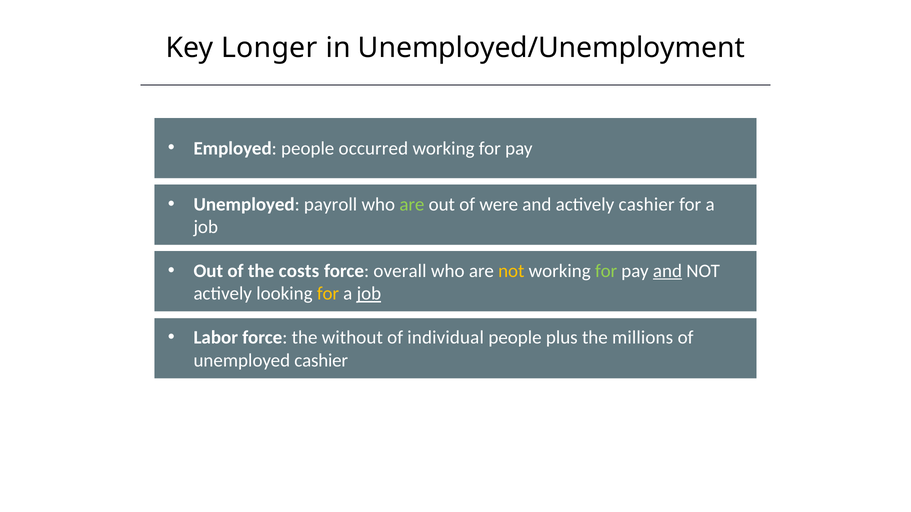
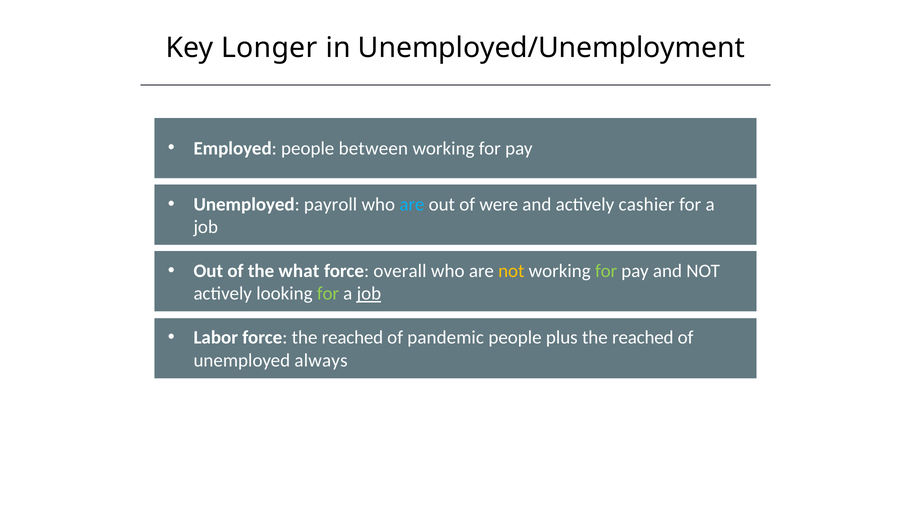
occurred: occurred -> between (373, 148)
are colour: light green -> light blue (412, 204)
costs: costs -> what (299, 271)
and underline: present -> none (668, 271)
for colour: yellow -> light green (328, 294)
force the without: without -> reached (352, 338)
individual: individual -> pandemic (446, 338)
plus the millions: millions -> reached (643, 338)
unemployed cashier: cashier -> always (321, 361)
